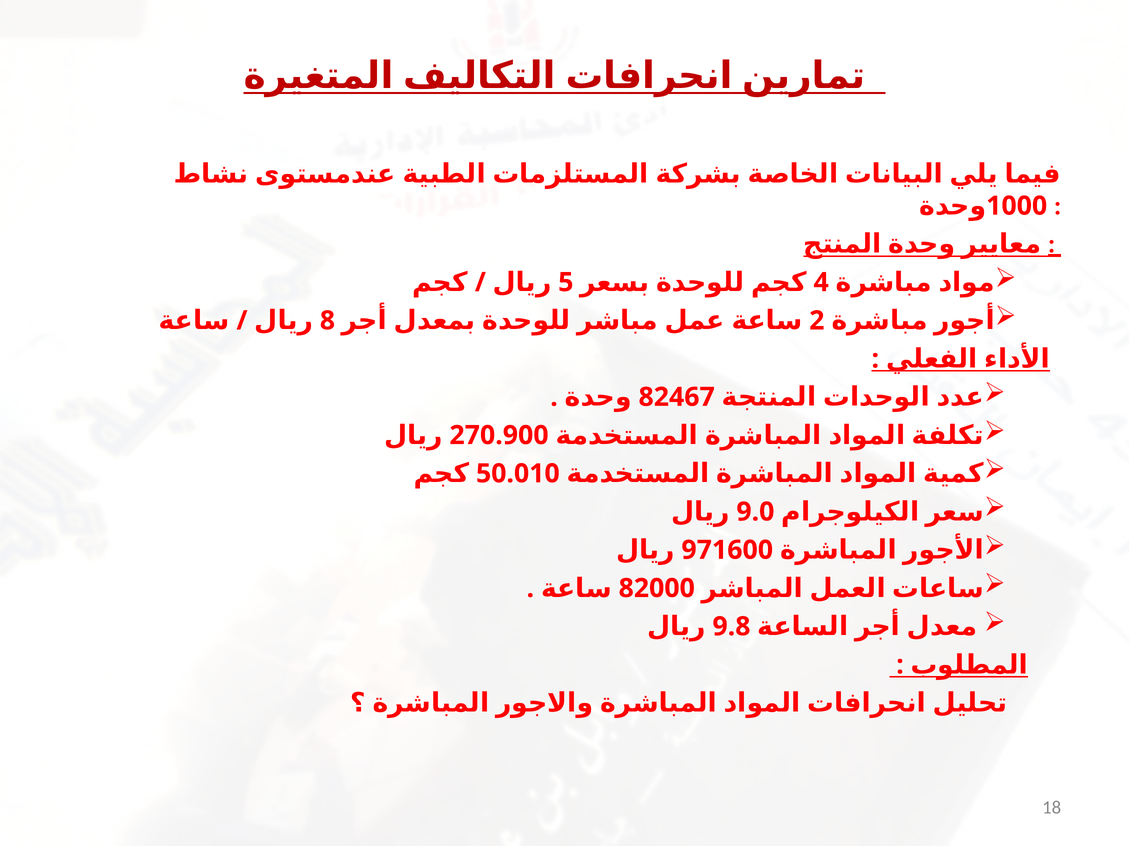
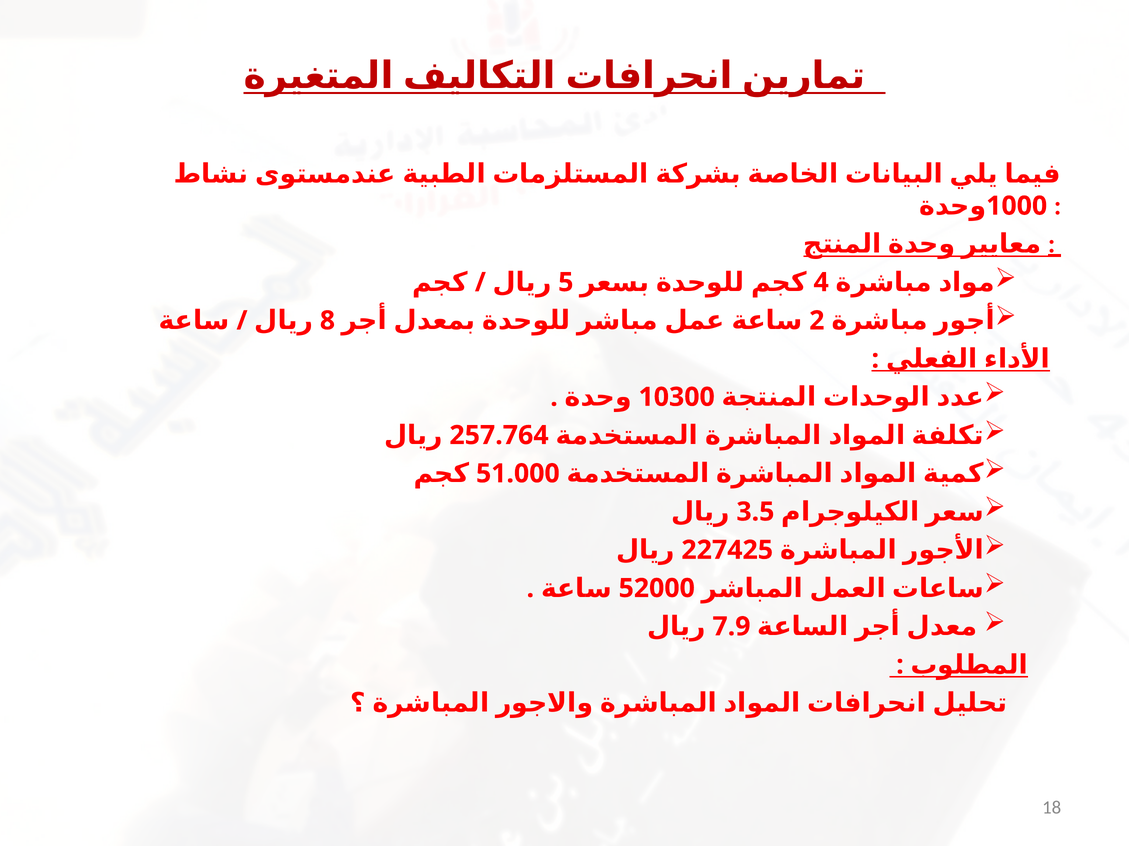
82467: 82467 -> 10300 (677, 397)
270.900: 270.900 -> 257.764 (499, 436)
50.010: 50.010 -> 51.000 (518, 474)
9.0: 9.0 -> 3.5 (755, 512)
971600: 971600 -> 227425 (727, 550)
82000: 82000 -> 52000 (657, 589)
9.8: 9.8 -> 7.9 (731, 627)
